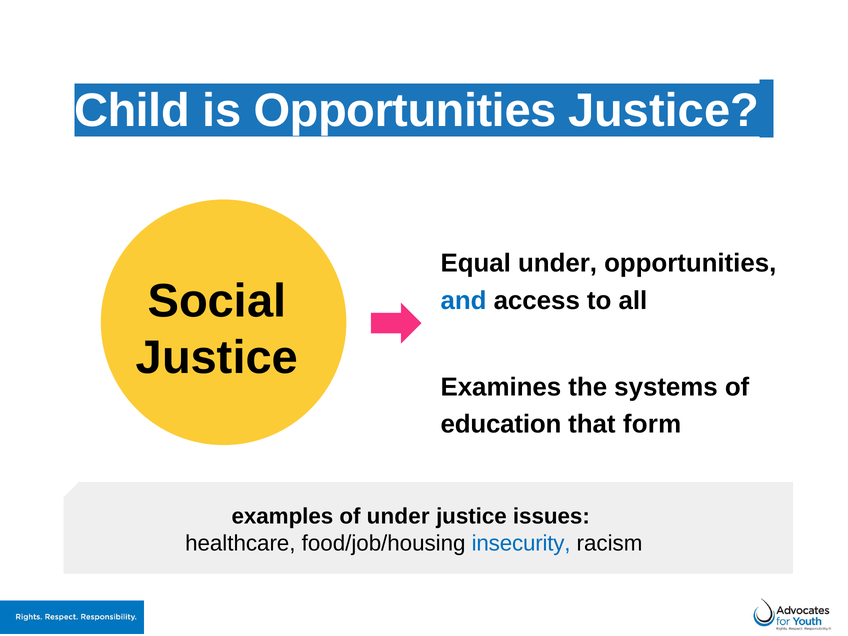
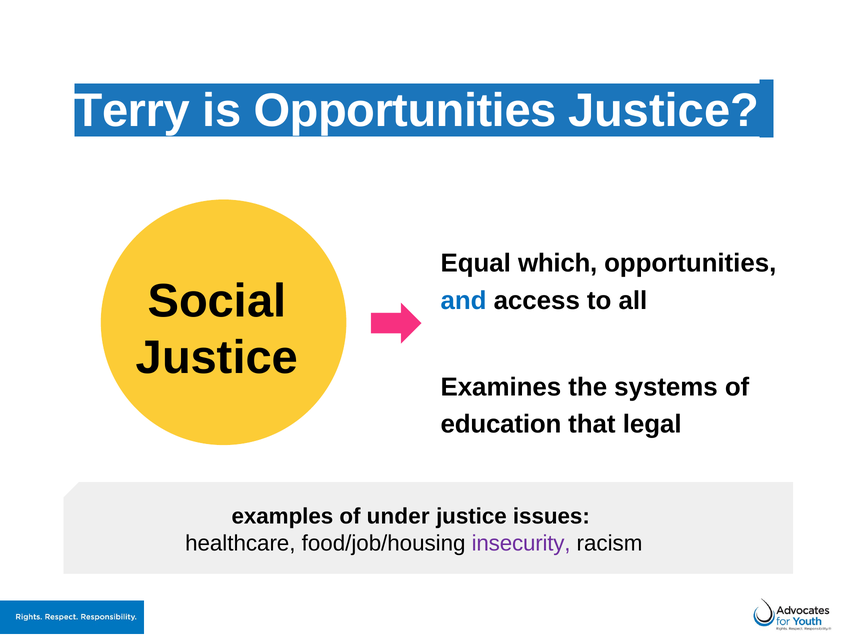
Child: Child -> Terry (132, 111)
Equal under: under -> which (558, 263)
form: form -> legal (652, 424)
insecurity colour: blue -> purple (521, 543)
